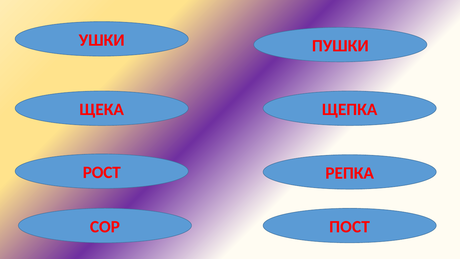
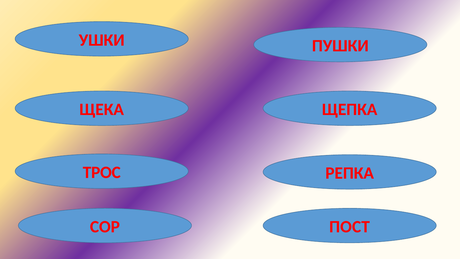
РОСТ: РОСТ -> ТРОС (102, 172)
